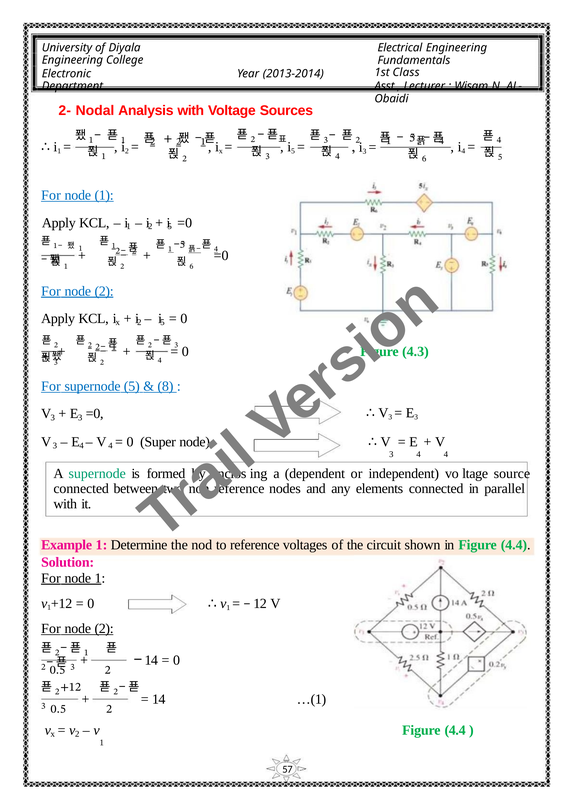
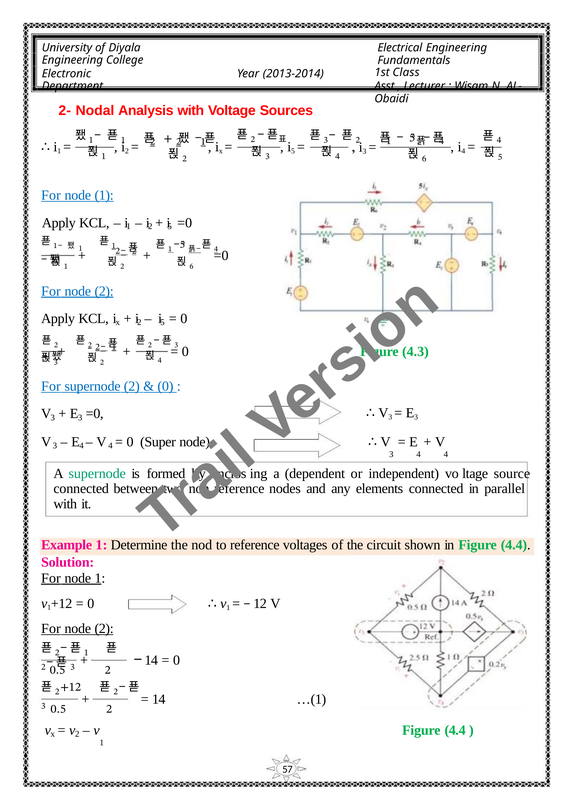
supernode 5: 5 -> 2 (132, 386)
8: 8 -> 0 (165, 386)
